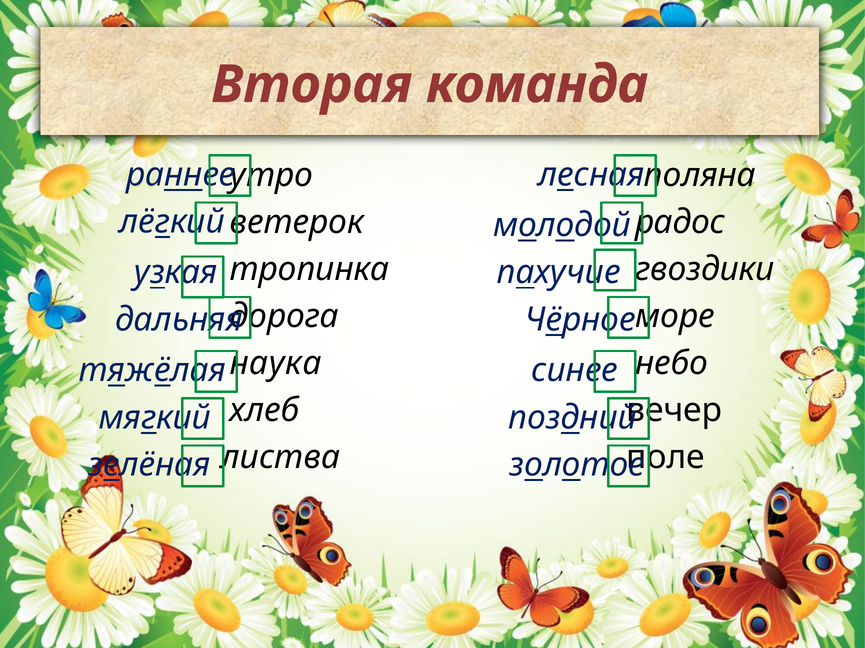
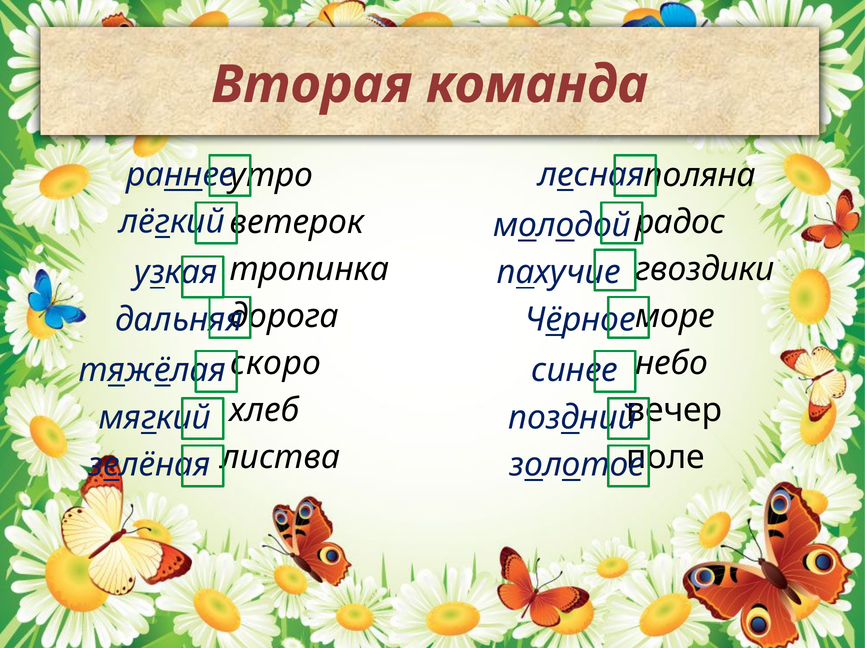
наука: наука -> скоро (276, 364)
